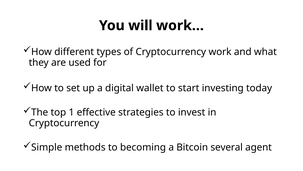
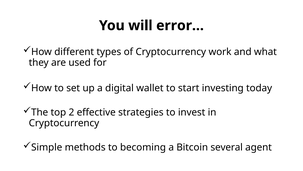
will work: work -> error (180, 25)
1: 1 -> 2 (71, 112)
